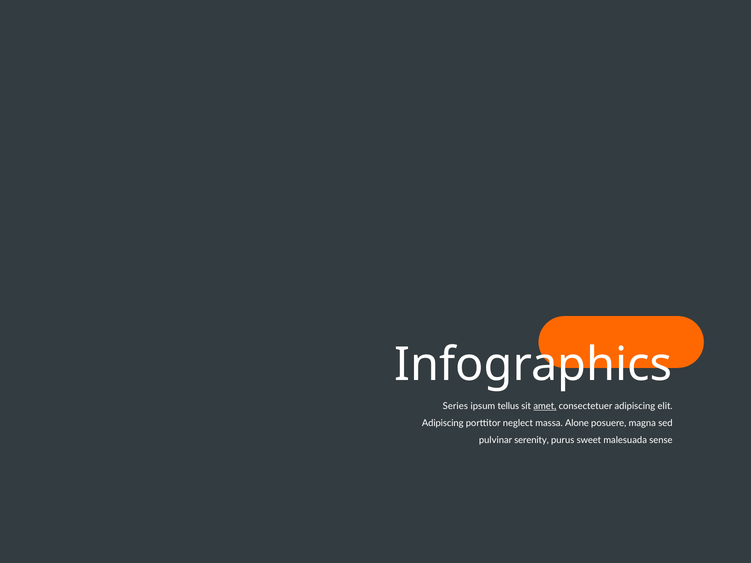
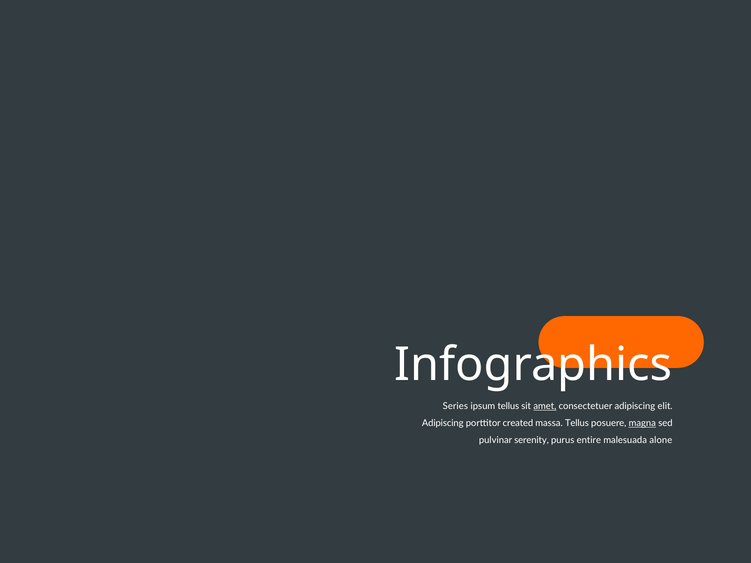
neglect: neglect -> created (518, 423)
massa Alone: Alone -> Tellus (577, 423)
magna underline: none -> present (642, 423)
sweet: sweet -> entire (589, 440)
sense: sense -> alone (661, 440)
